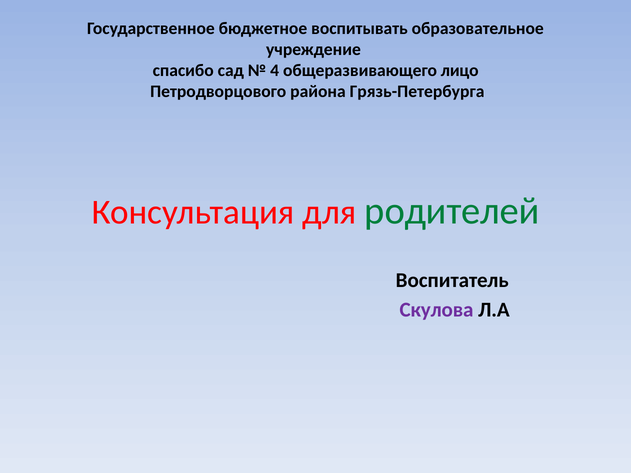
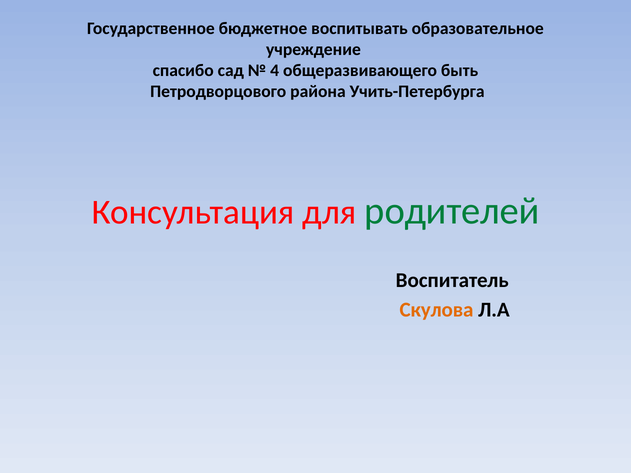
лицо: лицо -> быть (460, 71)
Грязь-Петербурга: Грязь-Петербурга -> Учить-Петербурга (417, 92)
Скулова colour: purple -> orange (436, 310)
